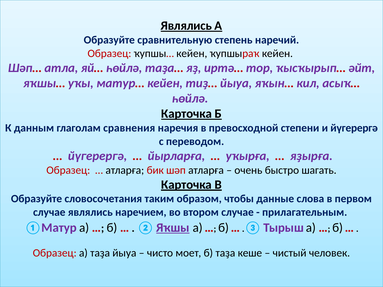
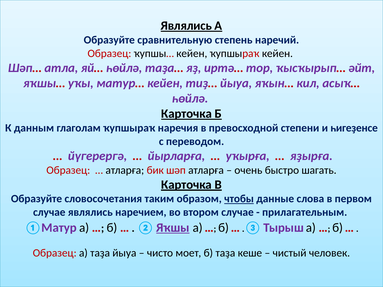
глаголам сравнения: сравнения -> ҡупшыраҡ (129, 128)
и йүгерергә: йүгерергә -> һигеҙенсе (354, 128)
чтобы underline: none -> present (239, 199)
